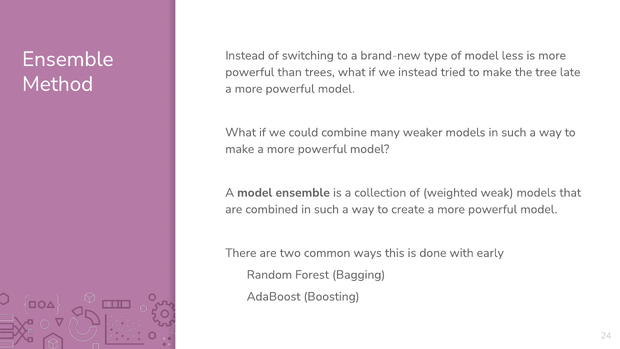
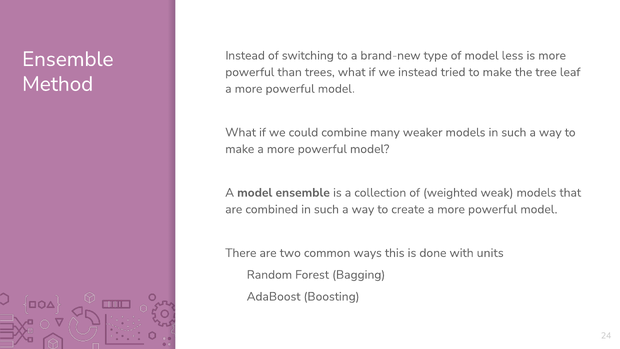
late: late -> leaf (570, 72)
early: early -> units (490, 253)
